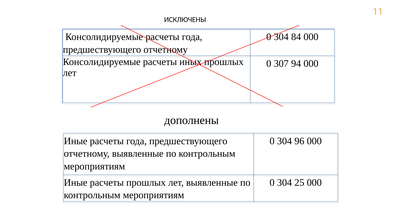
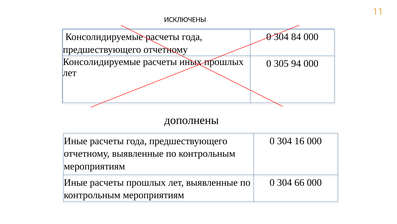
307: 307 -> 305 (281, 63)
96: 96 -> 16 (299, 141)
25: 25 -> 66 (299, 182)
